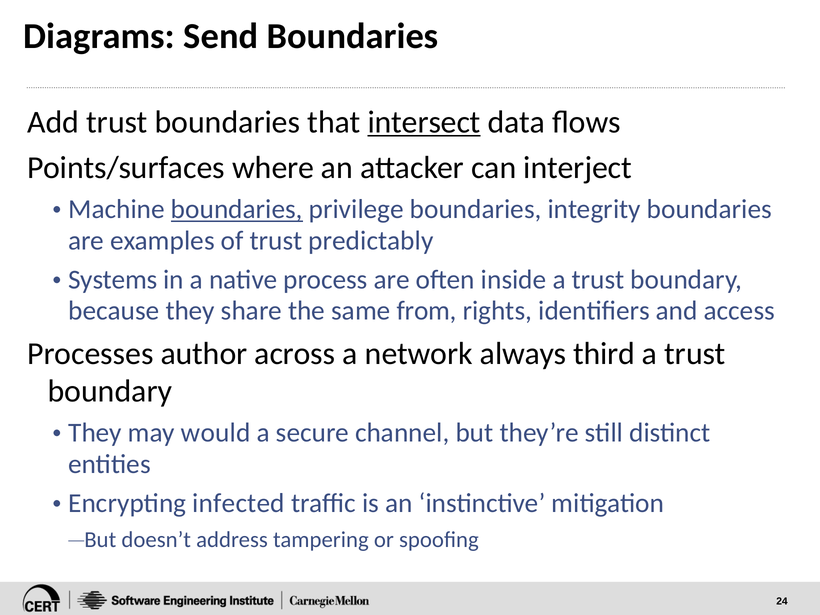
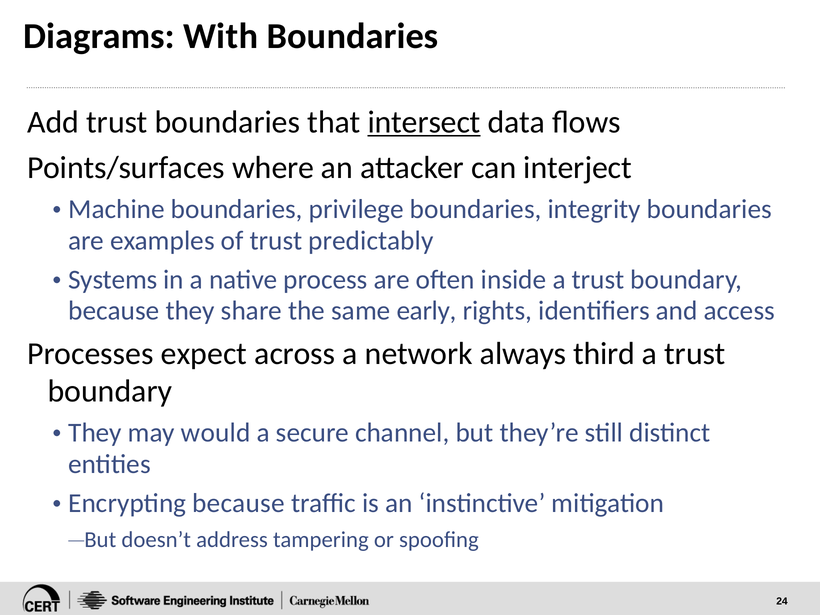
Send: Send -> With (221, 36)
boundaries underline: present -> none (237, 209)
from: from -> early (427, 311)
author: author -> expect (204, 354)
Encrypting infected: infected -> because (239, 503)
